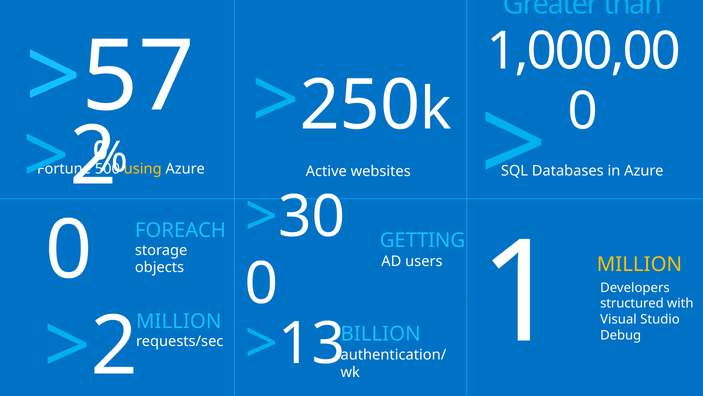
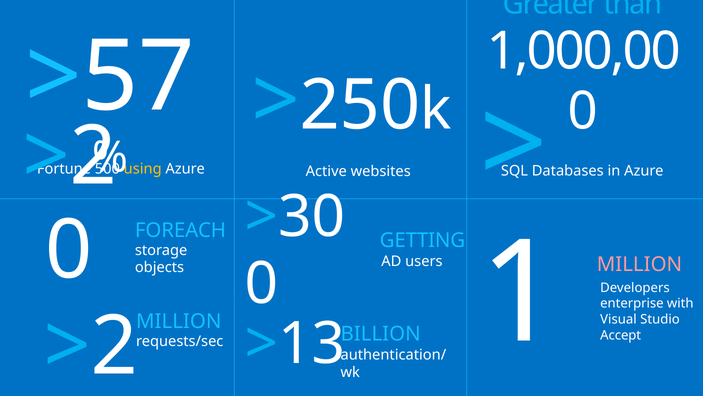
MILLION colour: yellow -> pink (639, 264)
structured: structured -> enterprise (632, 303)
Debug: Debug -> Accept (621, 335)
